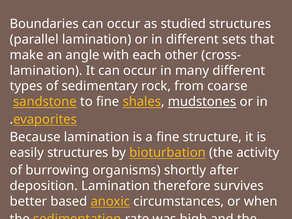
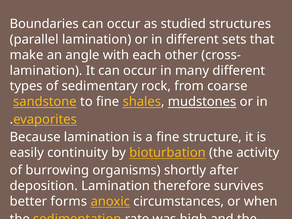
easily structures: structures -> continuity (78, 153)
based: based -> forms (69, 201)
